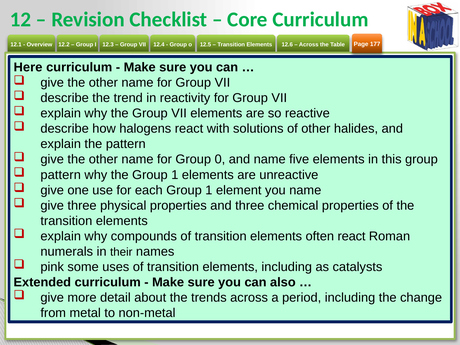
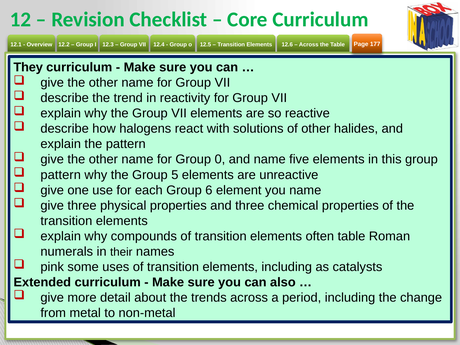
Here: Here -> They (28, 67)
the Group 1: 1 -> 5 (175, 175)
each Group 1: 1 -> 6 (209, 190)
often react: react -> table (351, 236)
